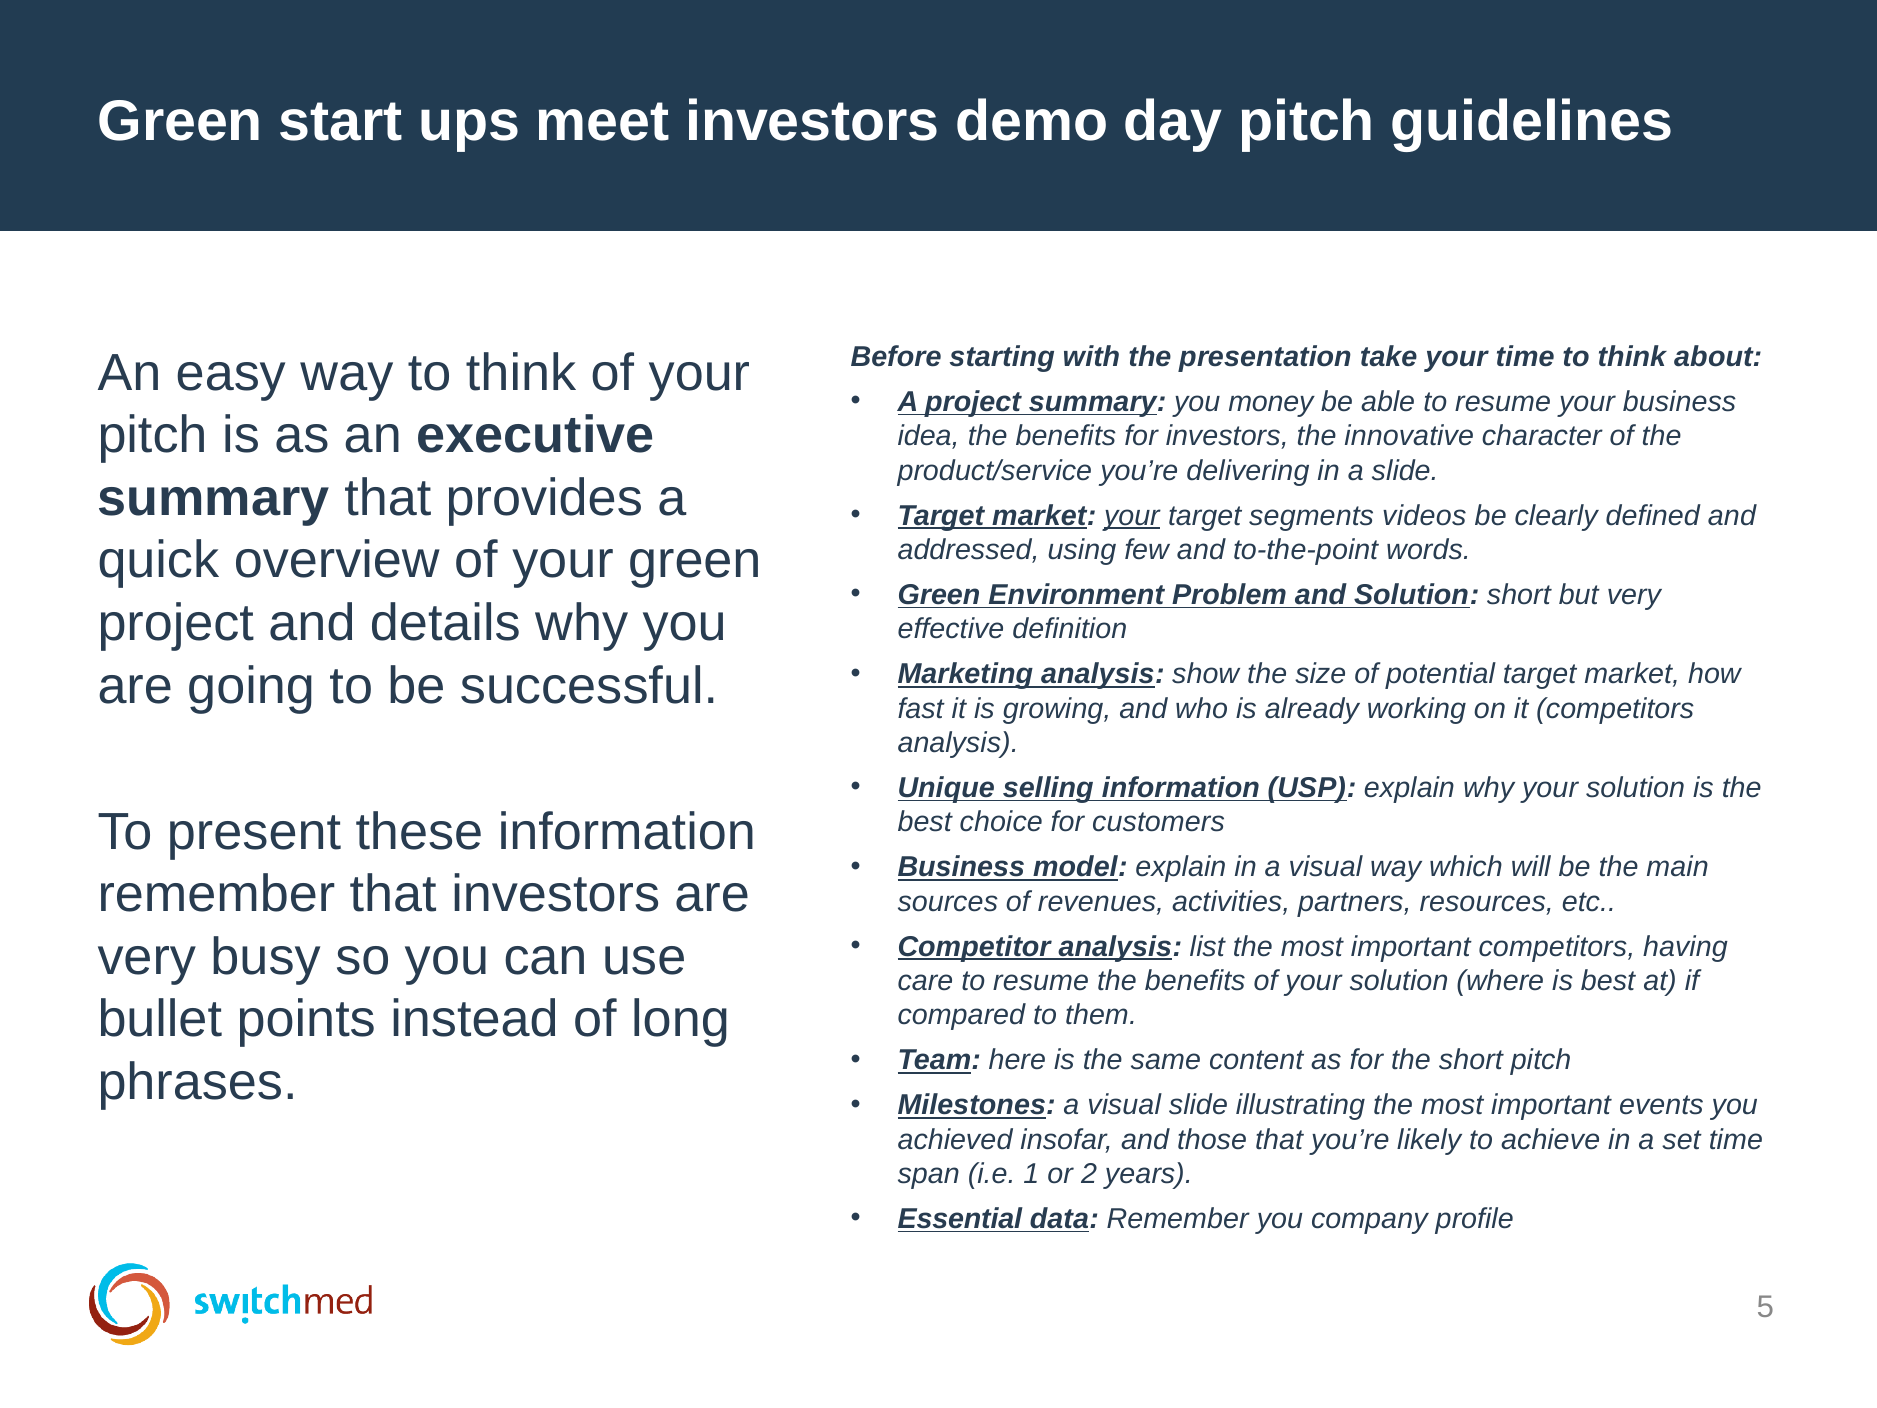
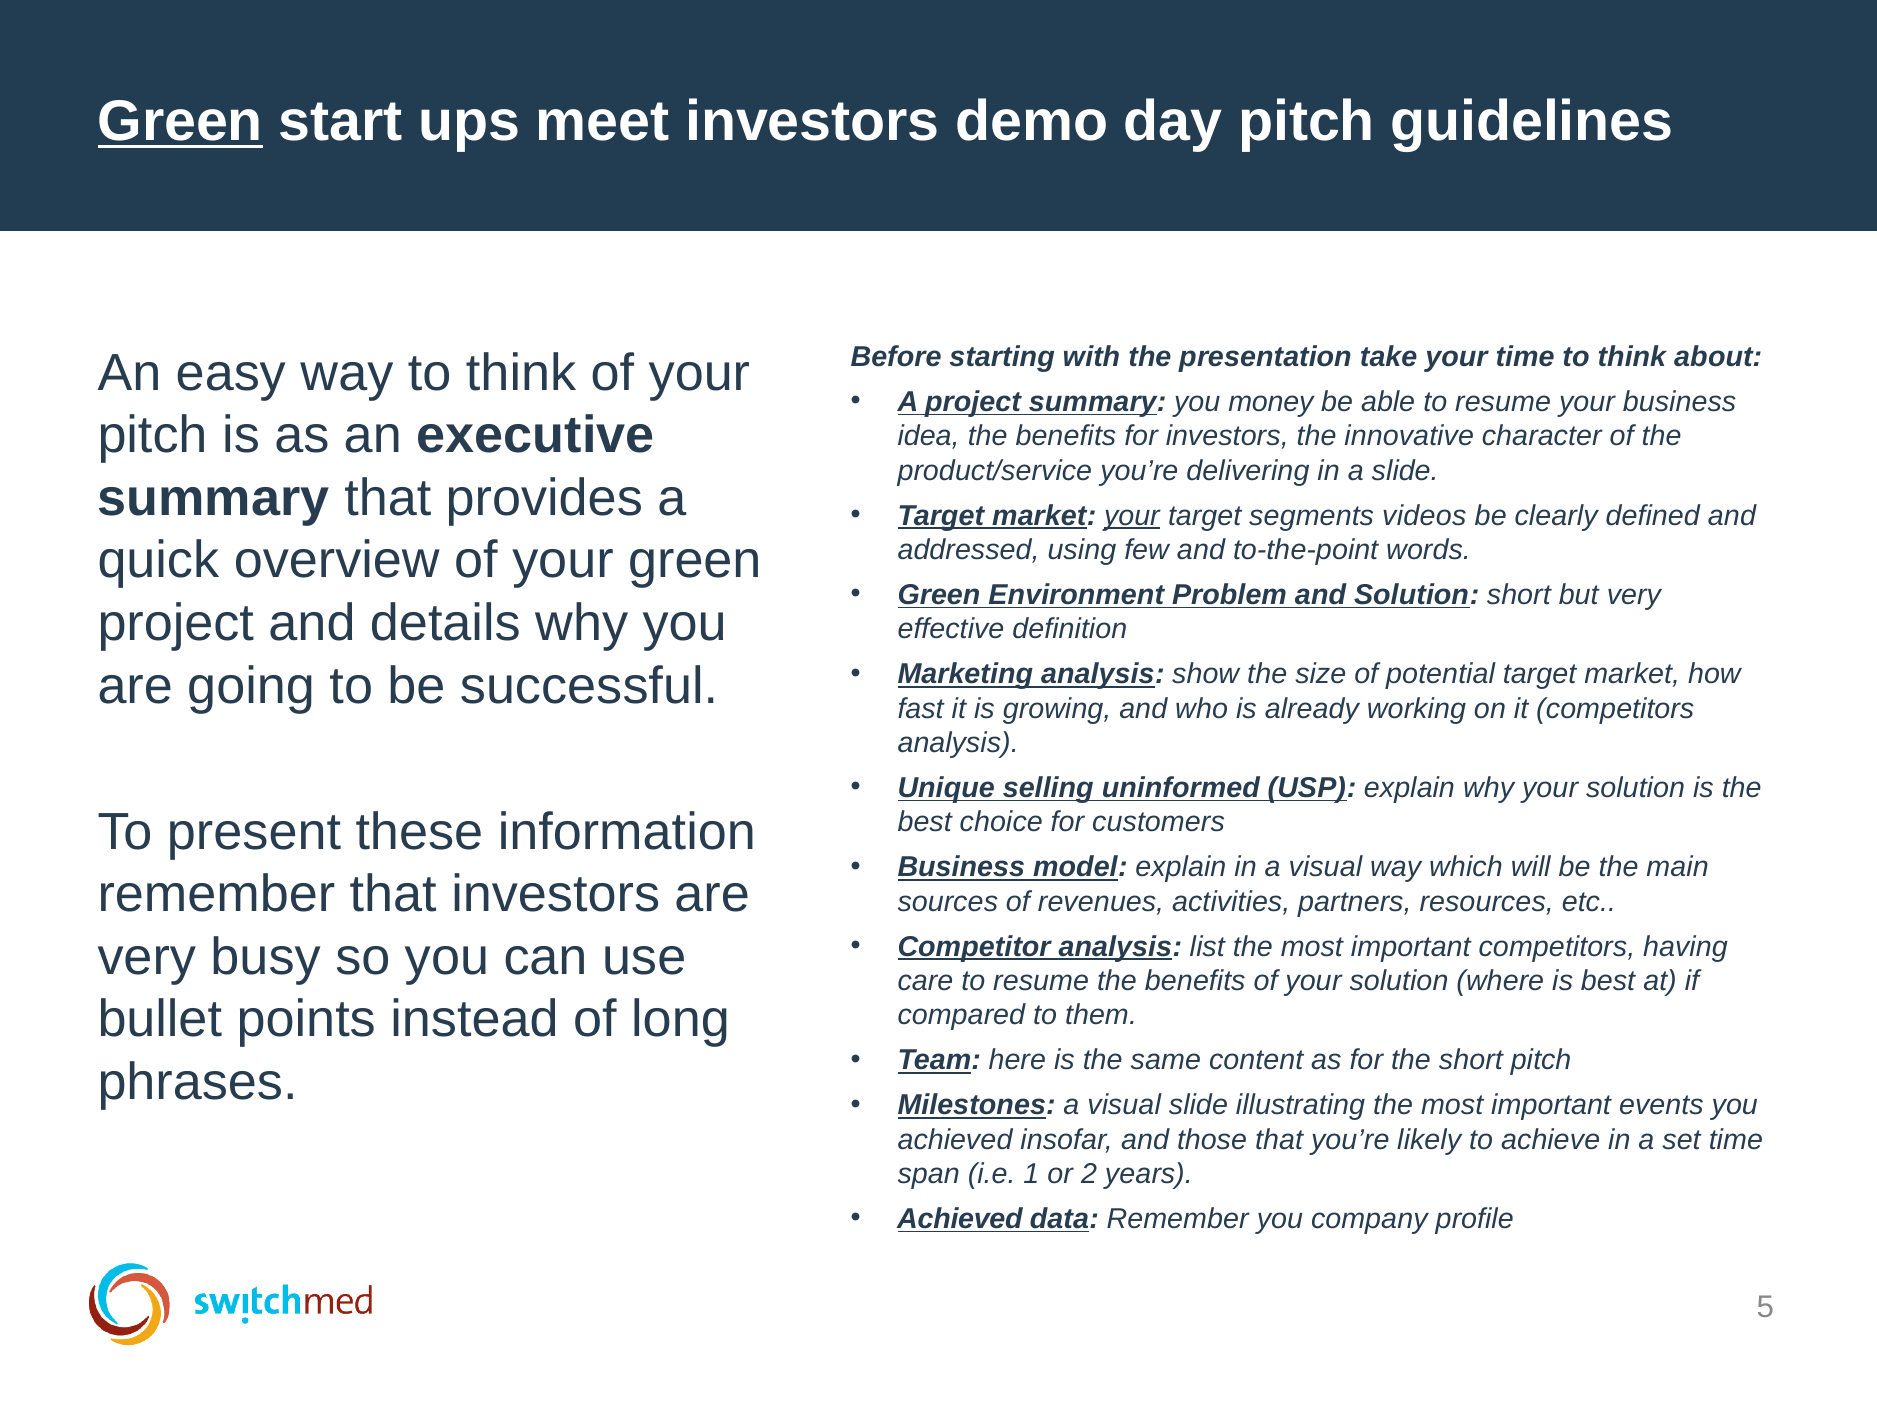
Green underline: none -> present (180, 122)
selling information: information -> uninformed (1181, 788)
Essential: Essential -> Achieved (960, 1219)
